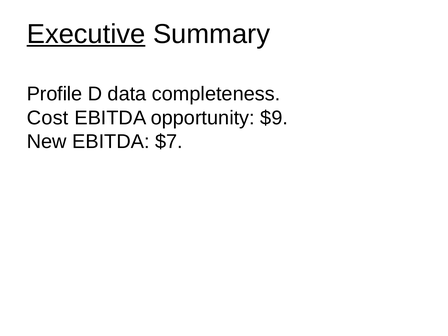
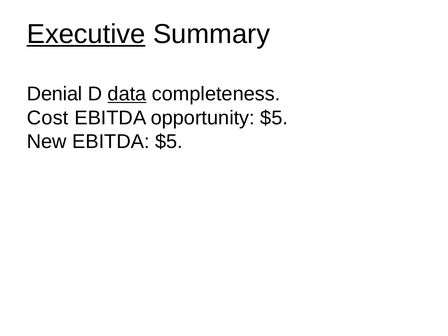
Profile: Profile -> Denial (55, 94)
data underline: none -> present (127, 94)
opportunity $9: $9 -> $5 (274, 118)
EBITDA $7: $7 -> $5 (169, 142)
